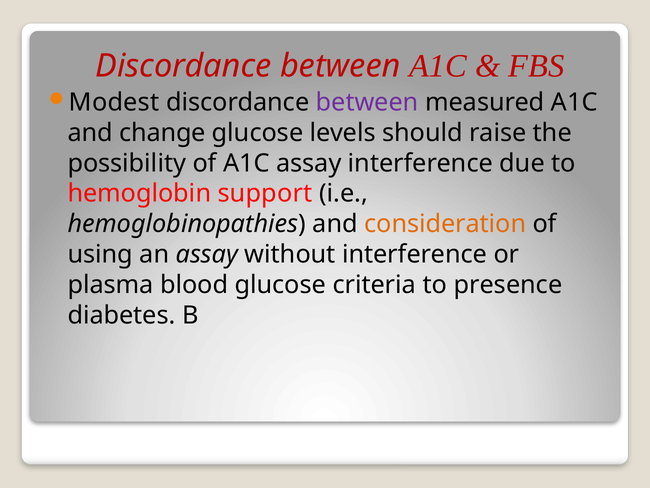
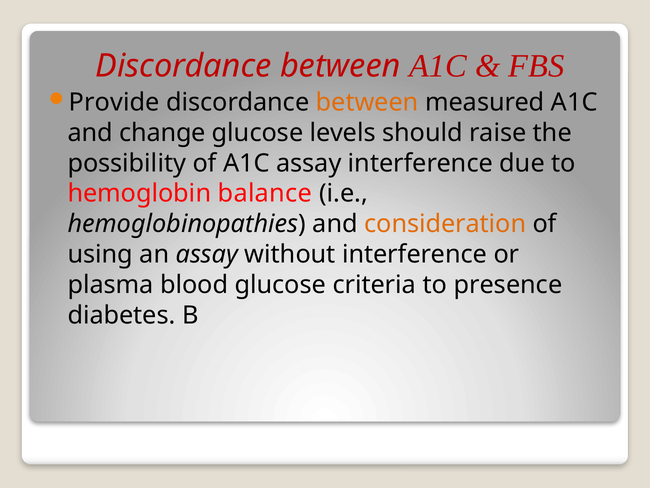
Modest: Modest -> Provide (114, 102)
between colour: purple -> orange (367, 102)
support: support -> balance (265, 193)
